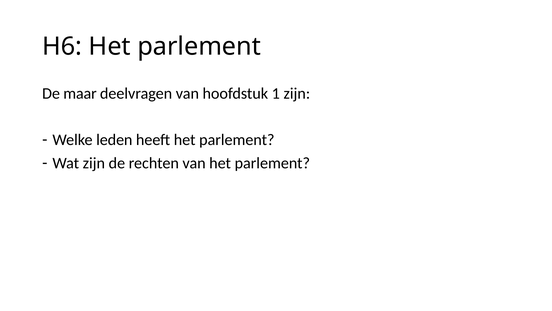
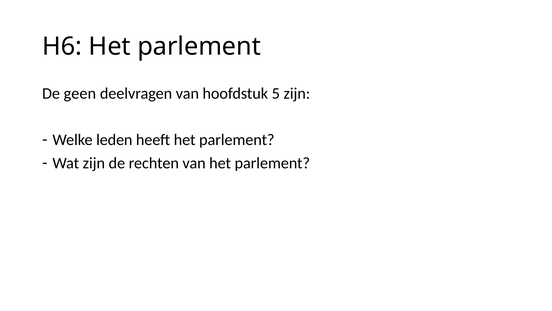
maar: maar -> geen (80, 93)
1: 1 -> 5 (276, 93)
